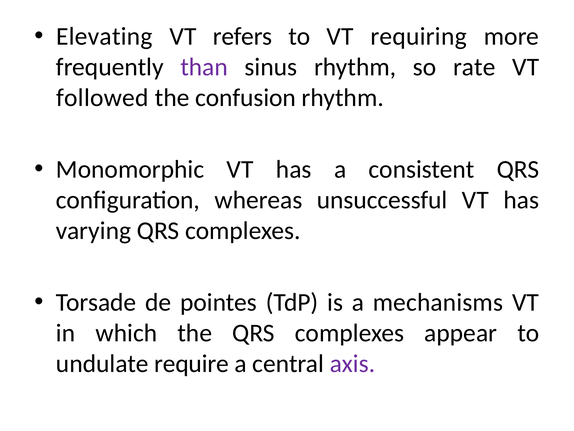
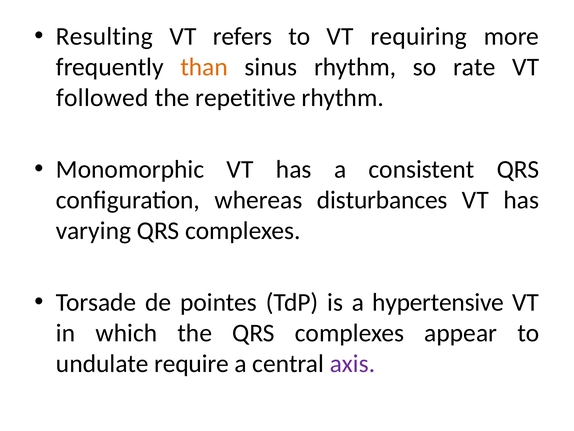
Elevating: Elevating -> Resulting (104, 36)
than colour: purple -> orange (204, 67)
confusion: confusion -> repetitive (246, 98)
unsuccessful: unsuccessful -> disturbances (382, 200)
mechanisms: mechanisms -> hypertensive (438, 302)
